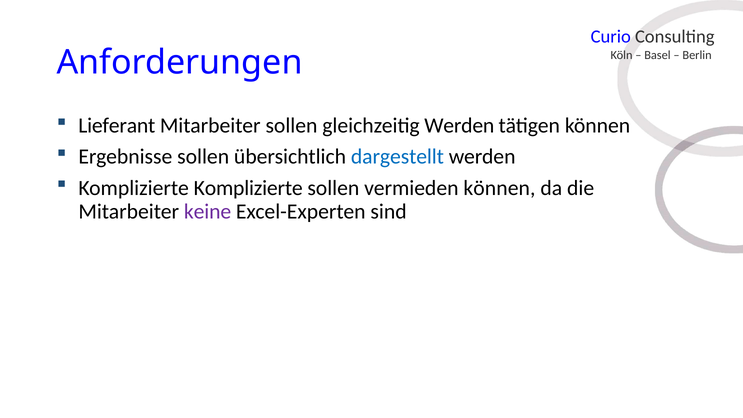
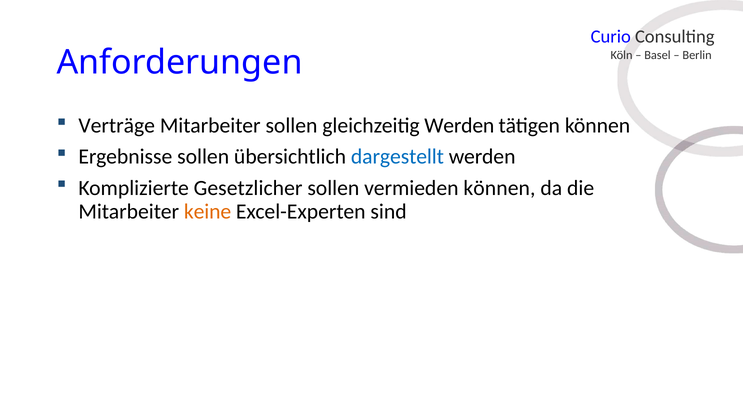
Lieferant: Lieferant -> Verträge (117, 126)
Komplizierte Komplizierte: Komplizierte -> Gesetzlicher (248, 188)
keine colour: purple -> orange (208, 211)
